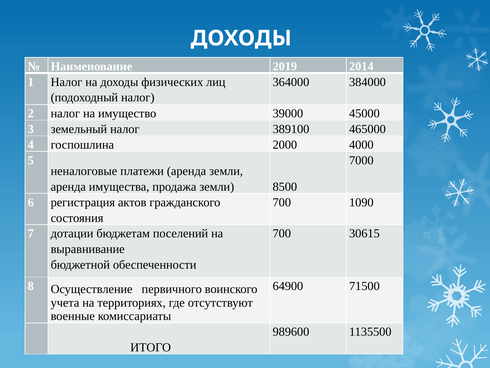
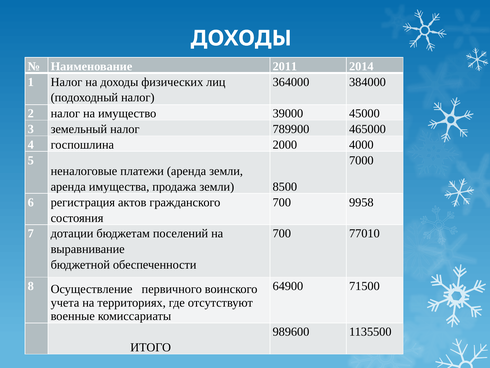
2019: 2019 -> 2011 (285, 66)
389100: 389100 -> 789900 (291, 129)
1090: 1090 -> 9958 (361, 202)
30615: 30615 -> 77010 (364, 233)
